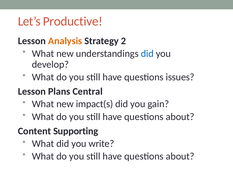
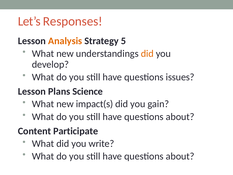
Productive: Productive -> Responses (73, 21)
2: 2 -> 5 (123, 41)
did colour: blue -> orange (147, 53)
Central: Central -> Science (88, 91)
Supporting: Supporting -> Participate (76, 131)
